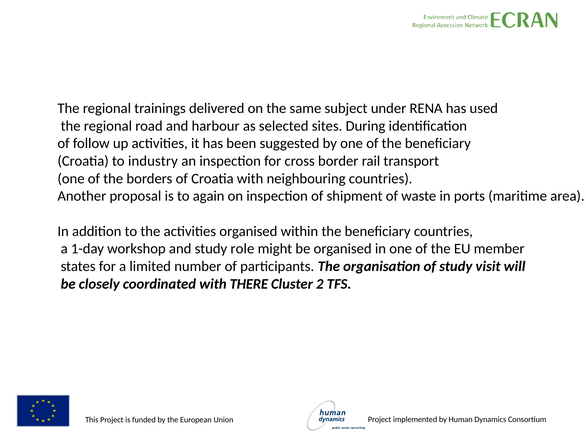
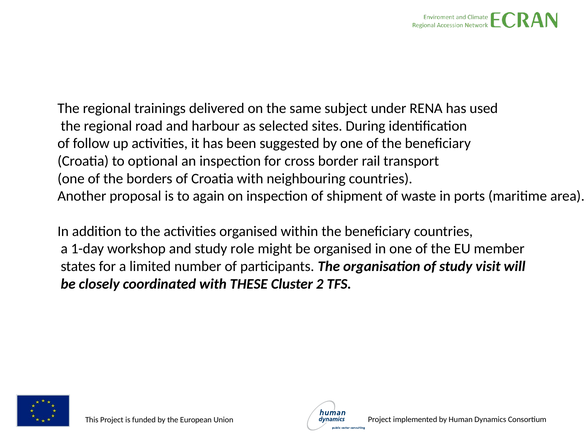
industry: industry -> optional (153, 161)
THERE: THERE -> THESE (249, 284)
